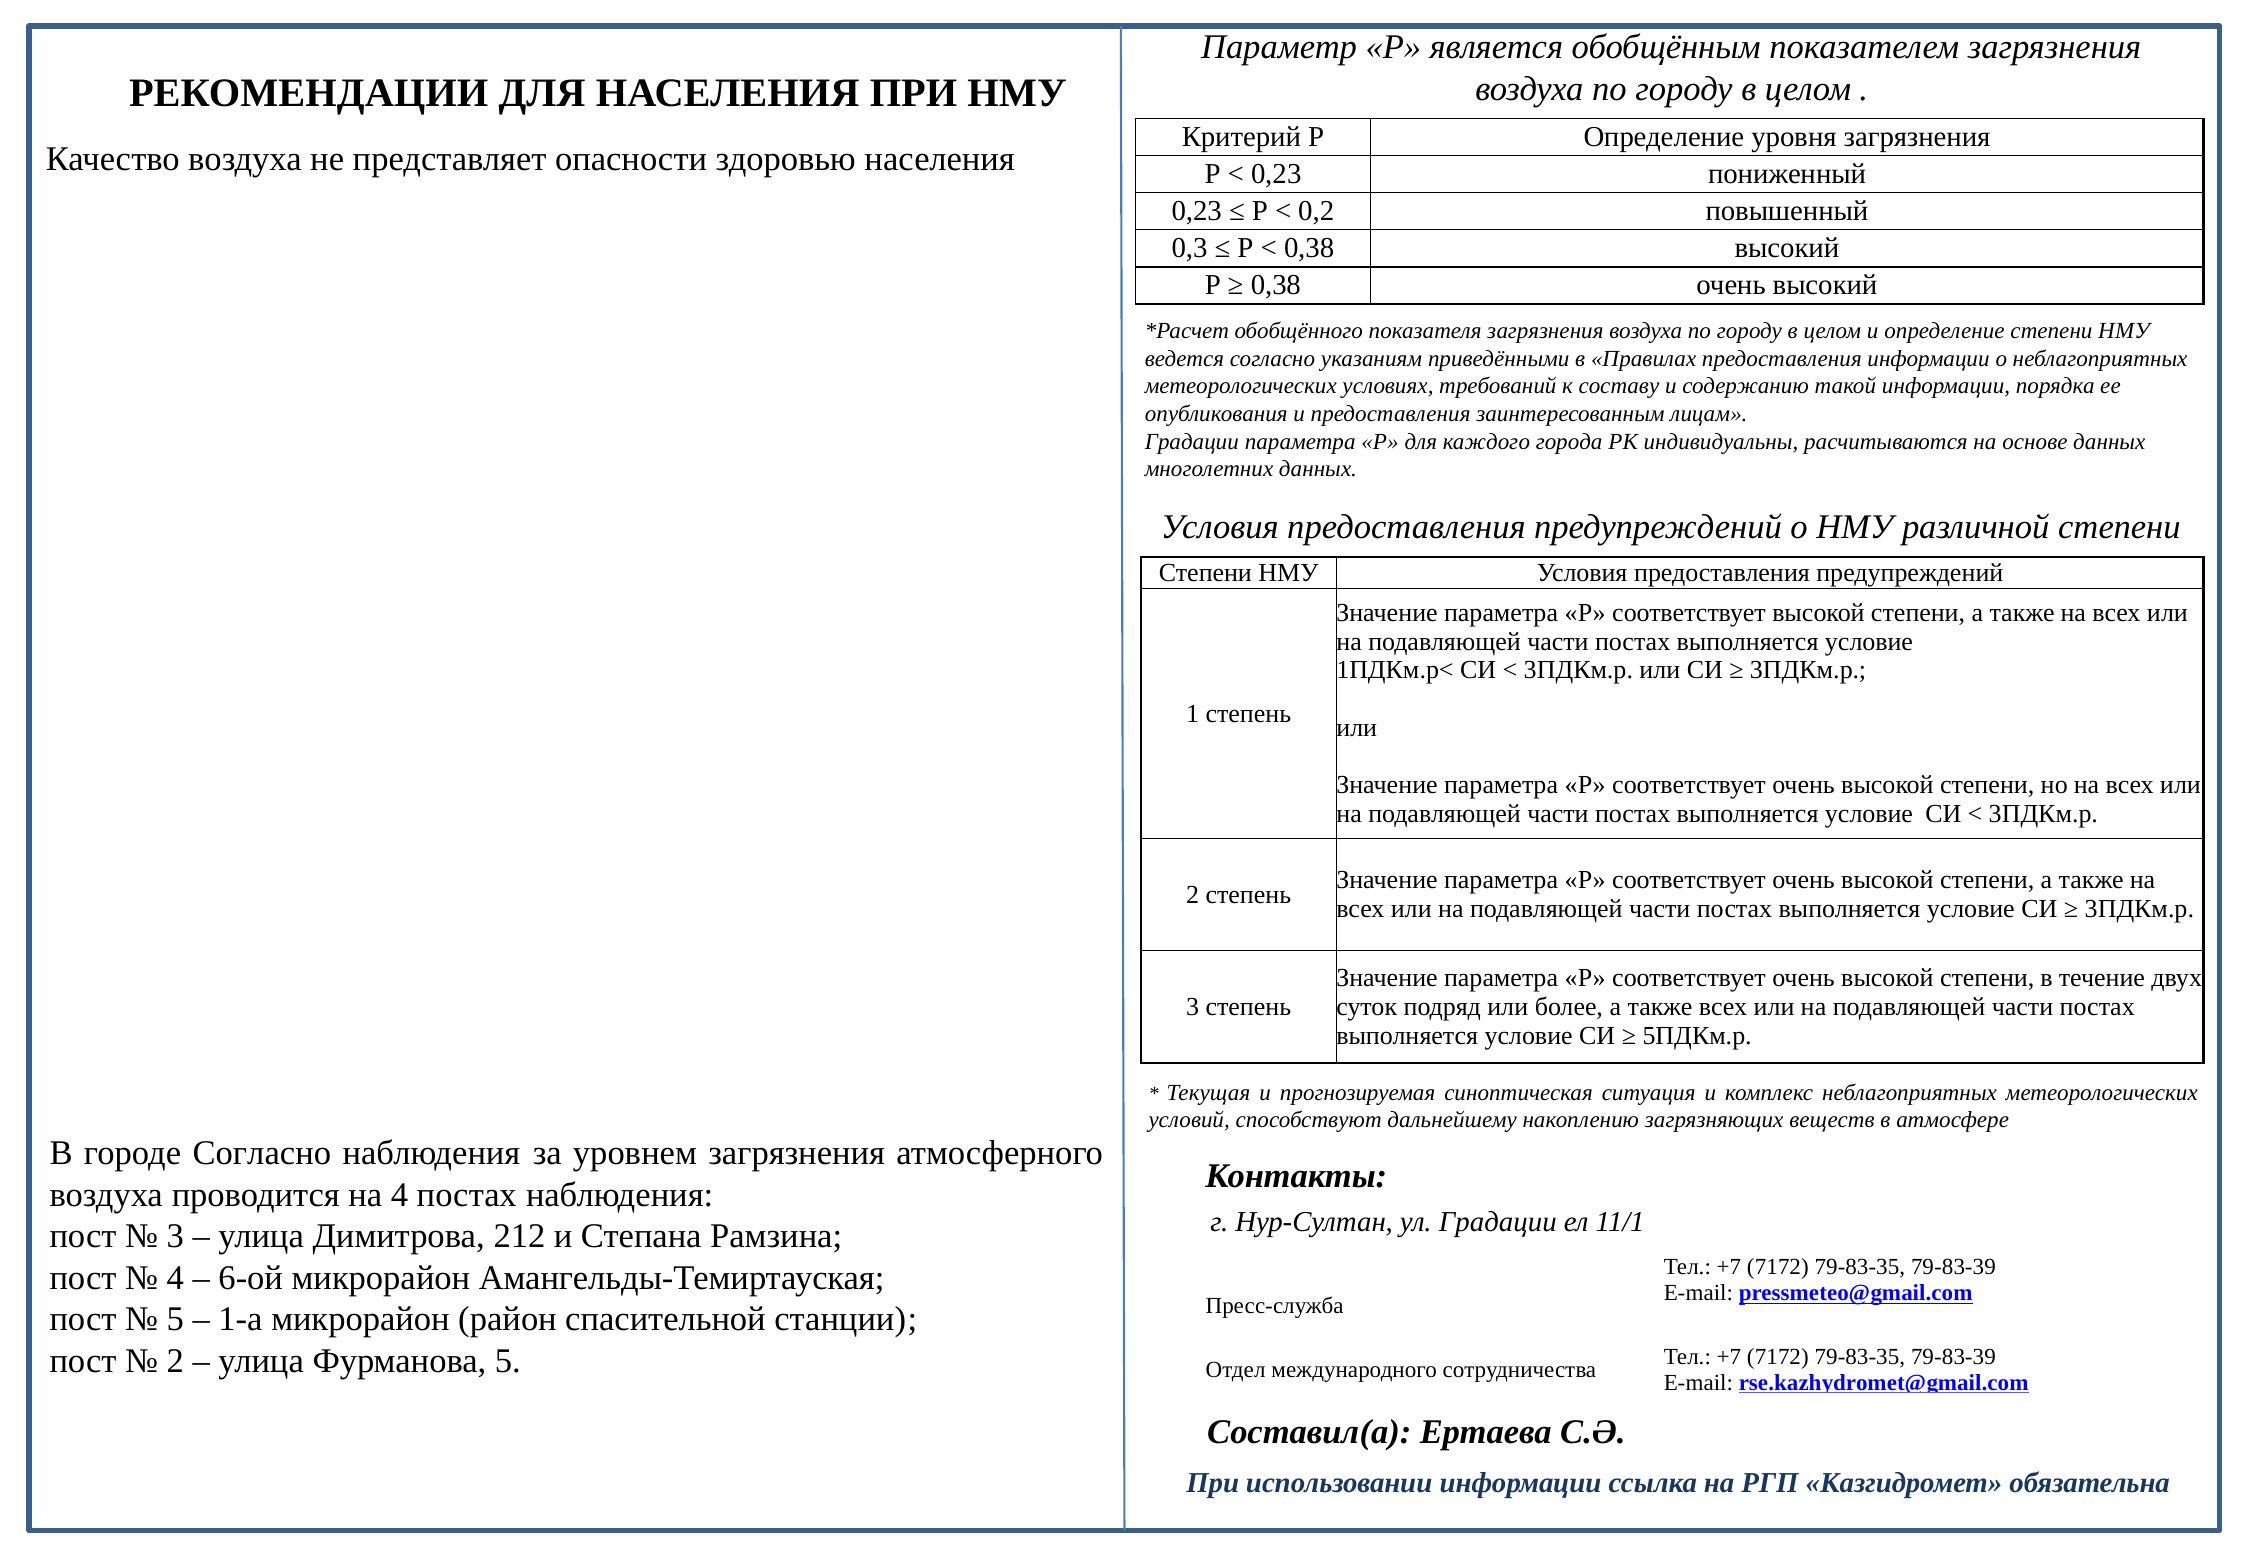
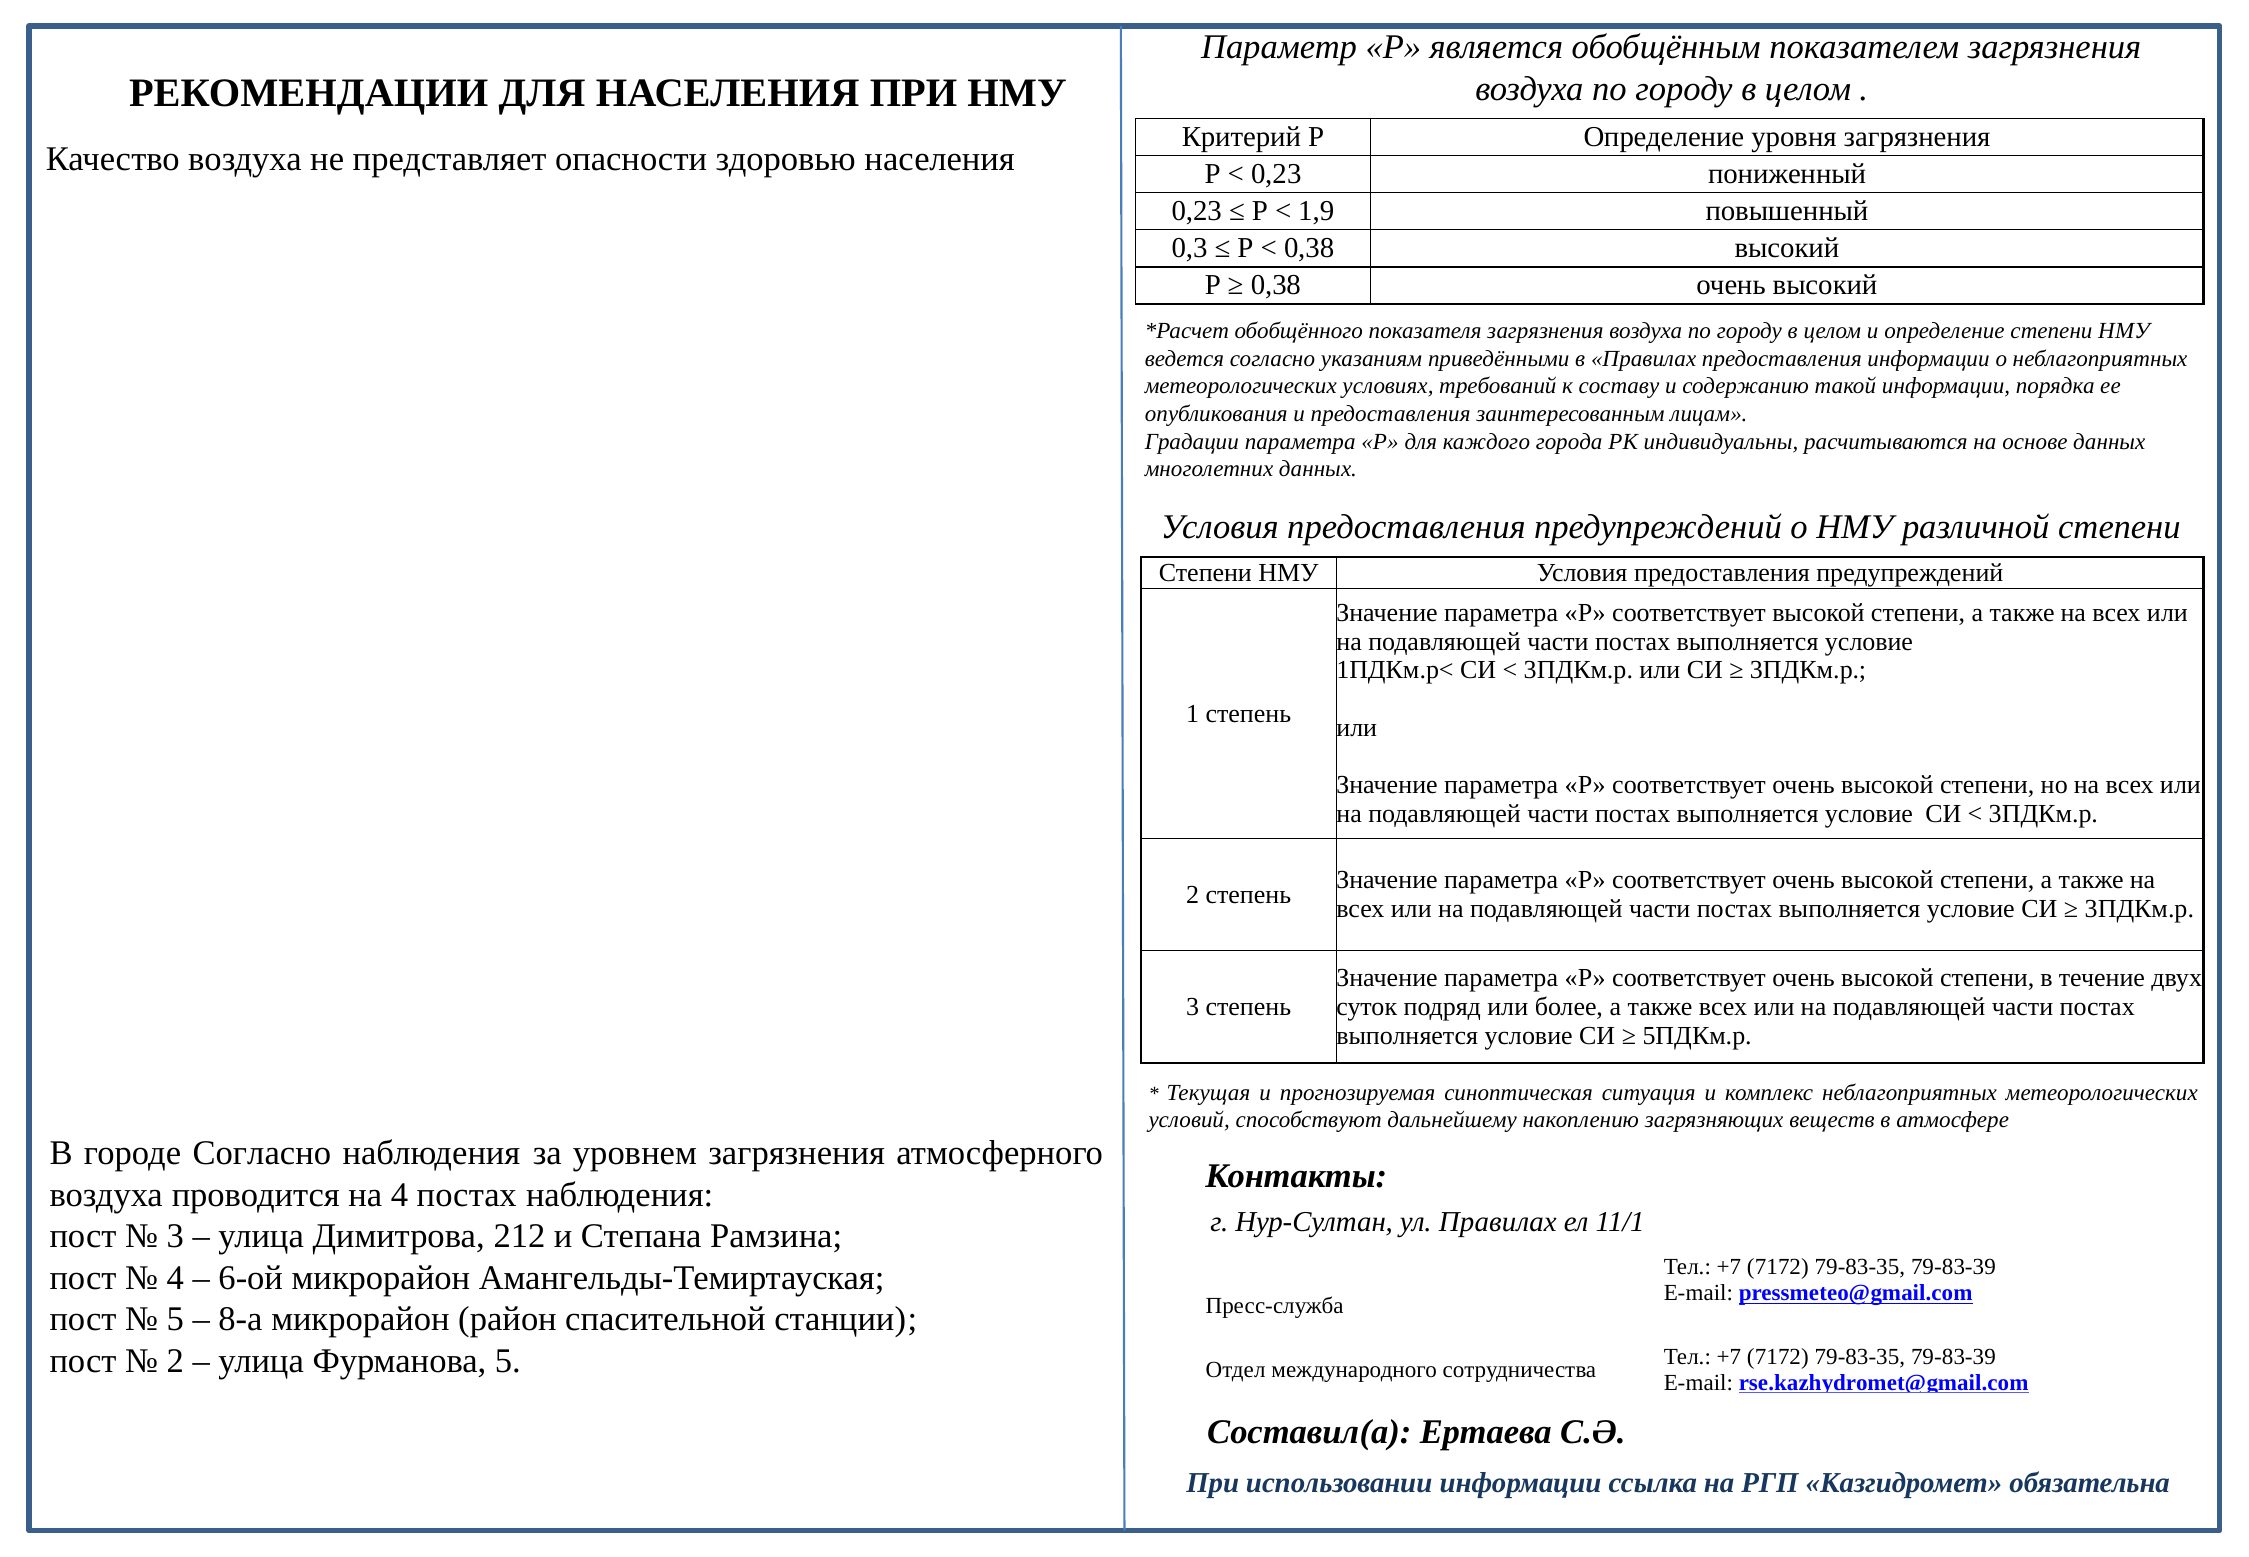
0,2: 0,2 -> 1,9 (1316, 211)
ул Градации: Градации -> Правилах (1498, 1222)
1-а: 1-а -> 8-а (240, 1320)
